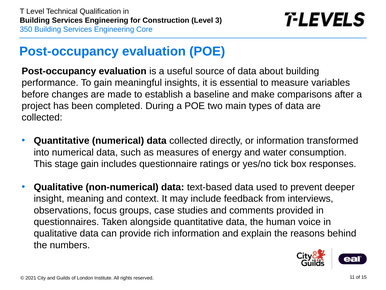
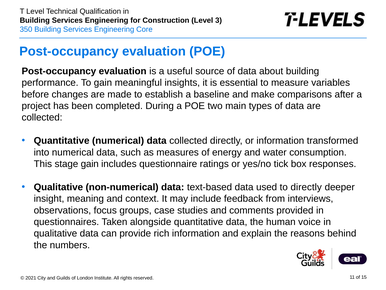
to prevent: prevent -> directly (306, 187)
